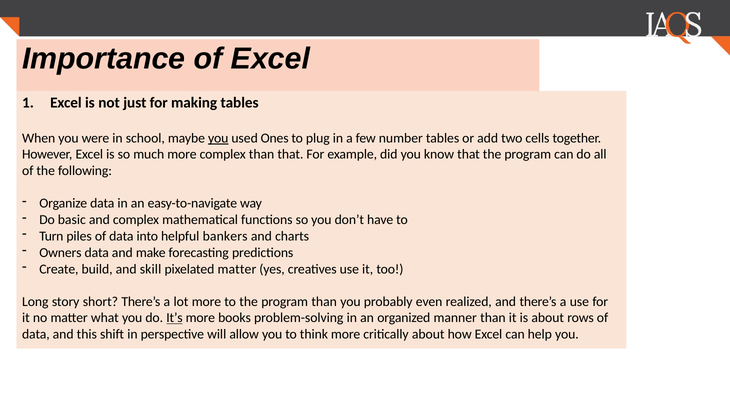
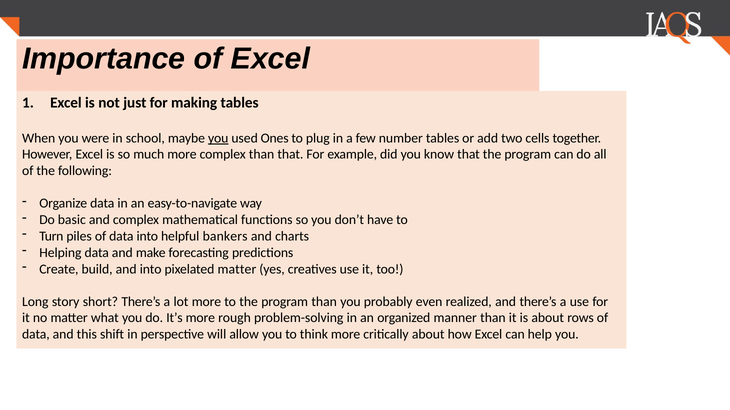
Owners: Owners -> Helping (60, 253)
and skill: skill -> into (151, 269)
It’s underline: present -> none (174, 318)
books: books -> rough (234, 318)
